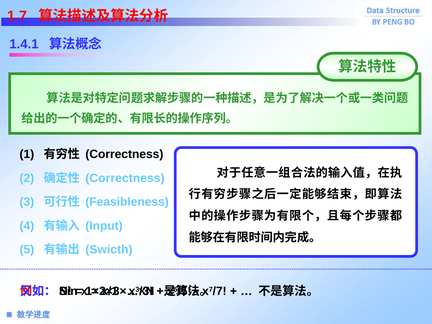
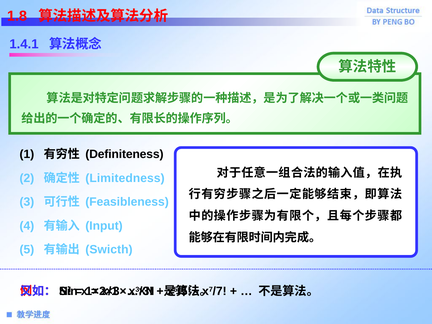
1.7: 1.7 -> 1.8 (17, 16)
Correctness: Correctness -> Definiteness (124, 154)
Correctness: Correctness -> Limitedness (125, 178)
